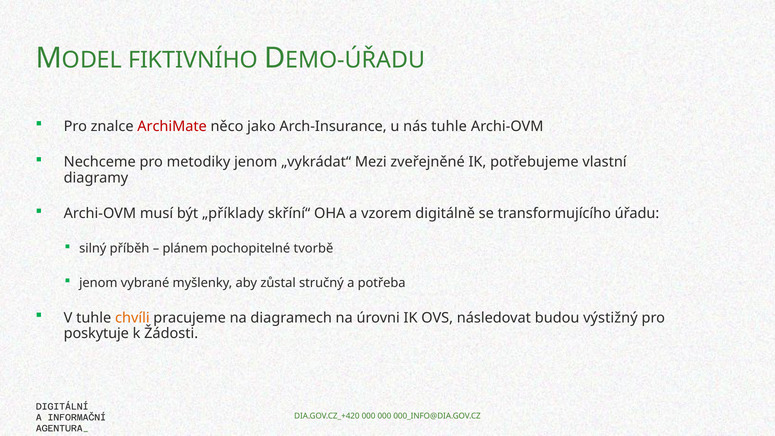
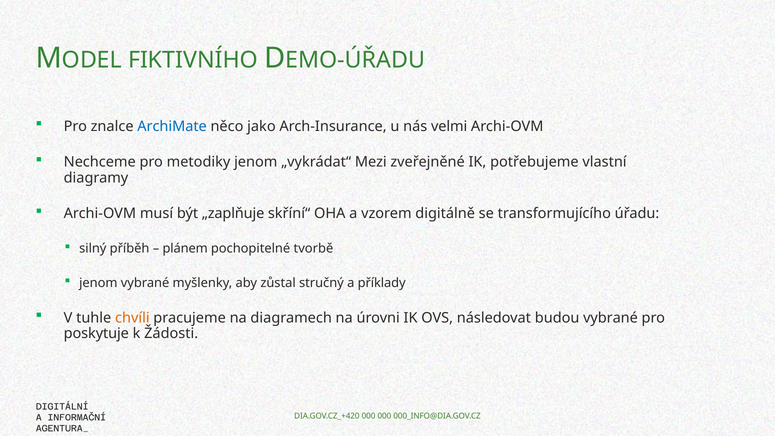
ArchiMate colour: red -> blue (172, 126)
nás tuhle: tuhle -> velmi (449, 126)
„příklady: „příklady -> „zaplňuje (233, 214)
potřeba: potřeba -> příklady (382, 283)
budou výstižný: výstižný -> vybrané (611, 318)
